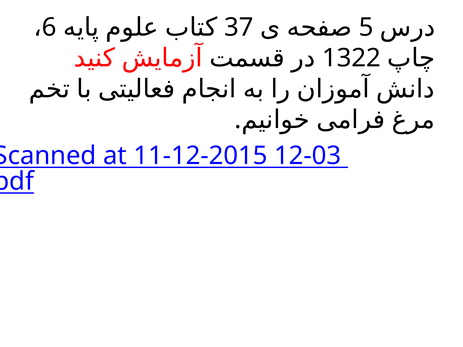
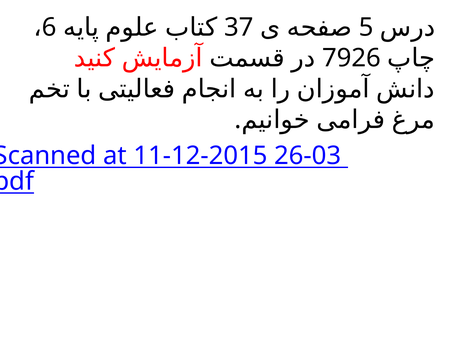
1322: 1322 -> 7926 (351, 58)
12-03: 12-03 -> 26-03 (308, 156)
